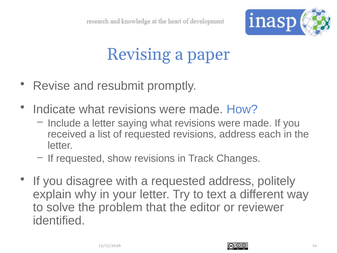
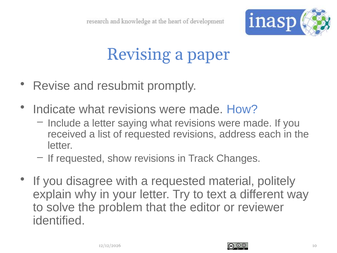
requested address: address -> material (232, 181)
